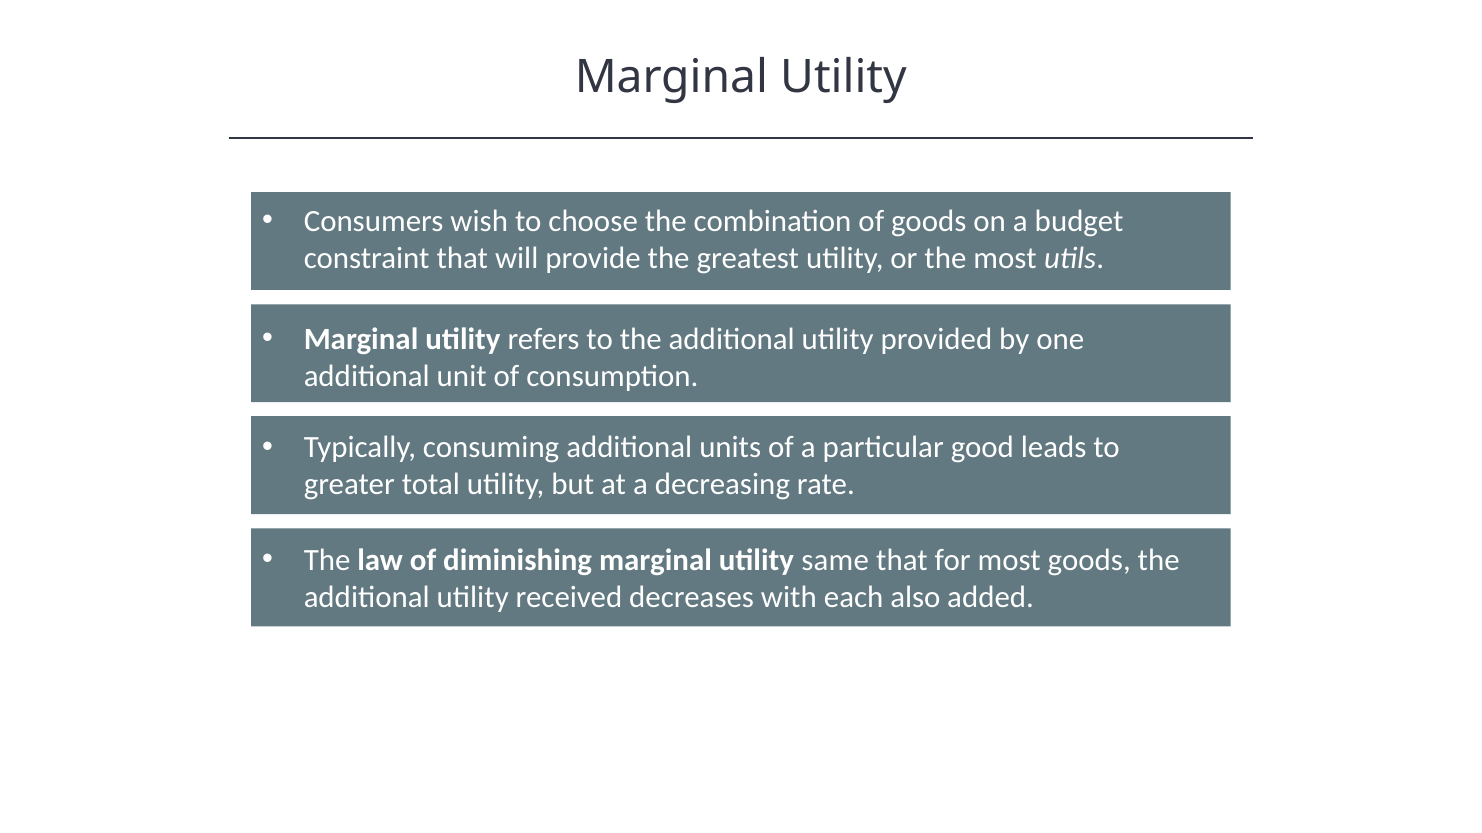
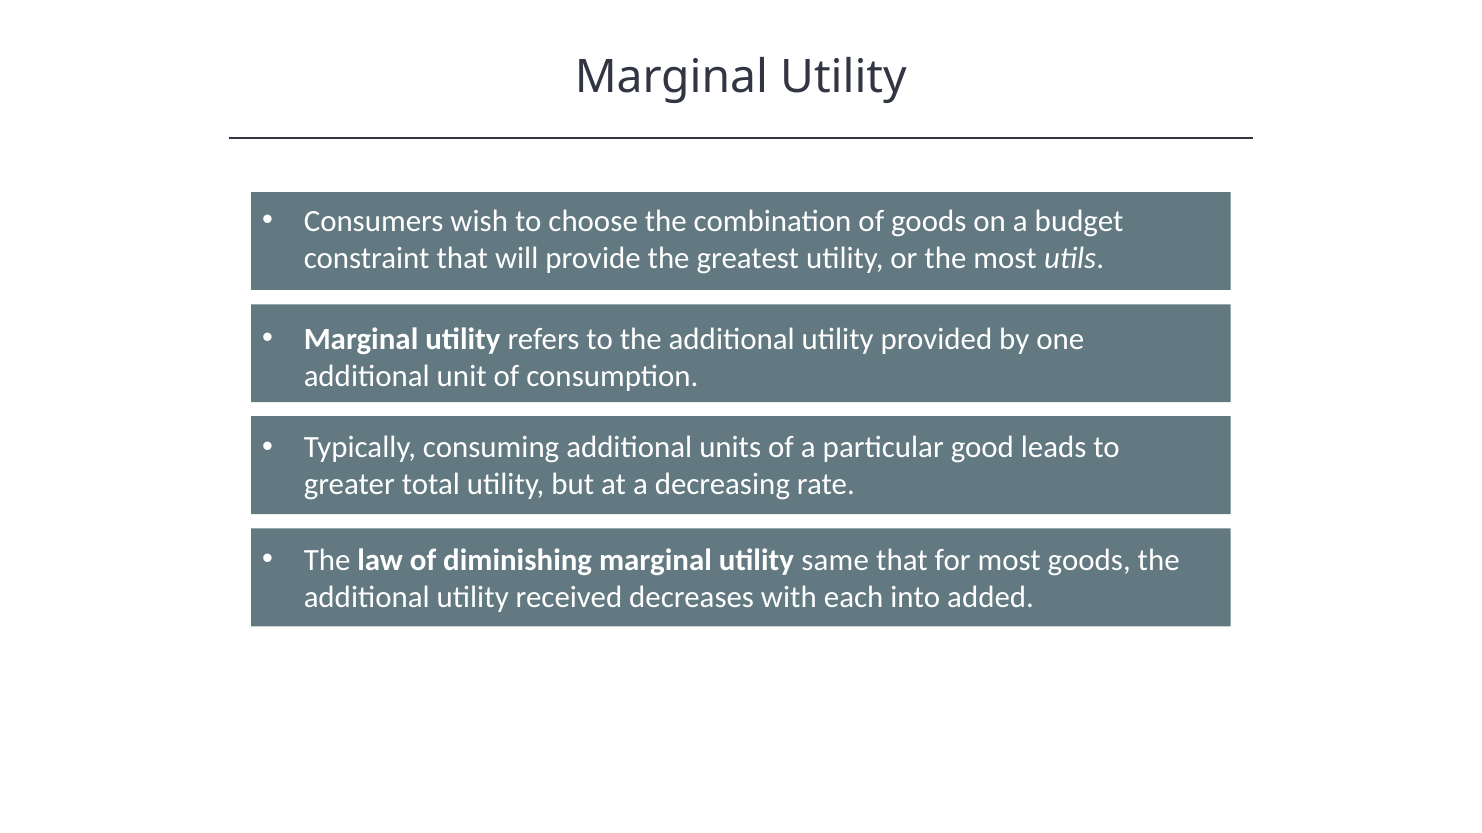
also: also -> into (915, 598)
